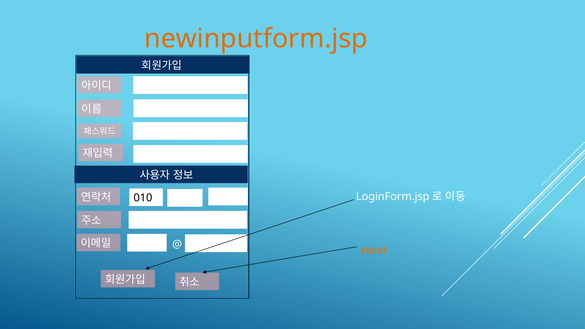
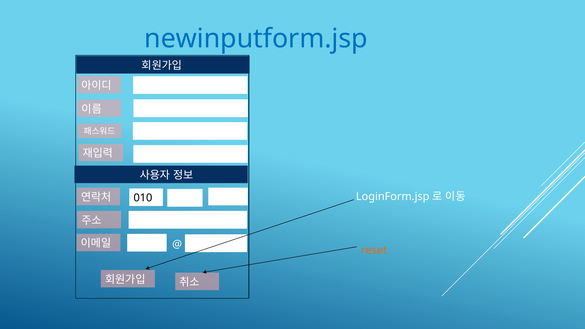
newinputform.jsp colour: orange -> blue (256, 39)
